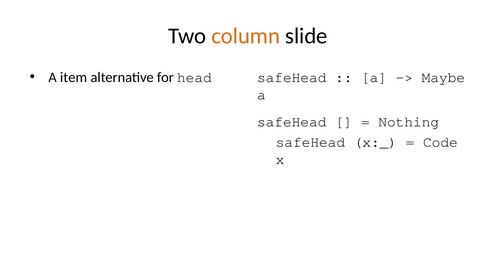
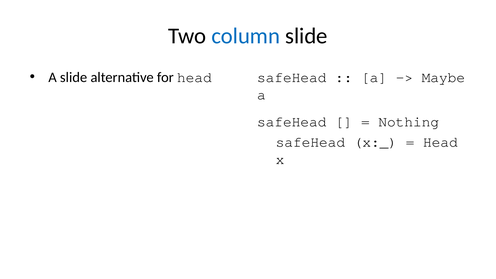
column colour: orange -> blue (246, 36)
A item: item -> slide (74, 77)
Code: Code -> Head (441, 142)
